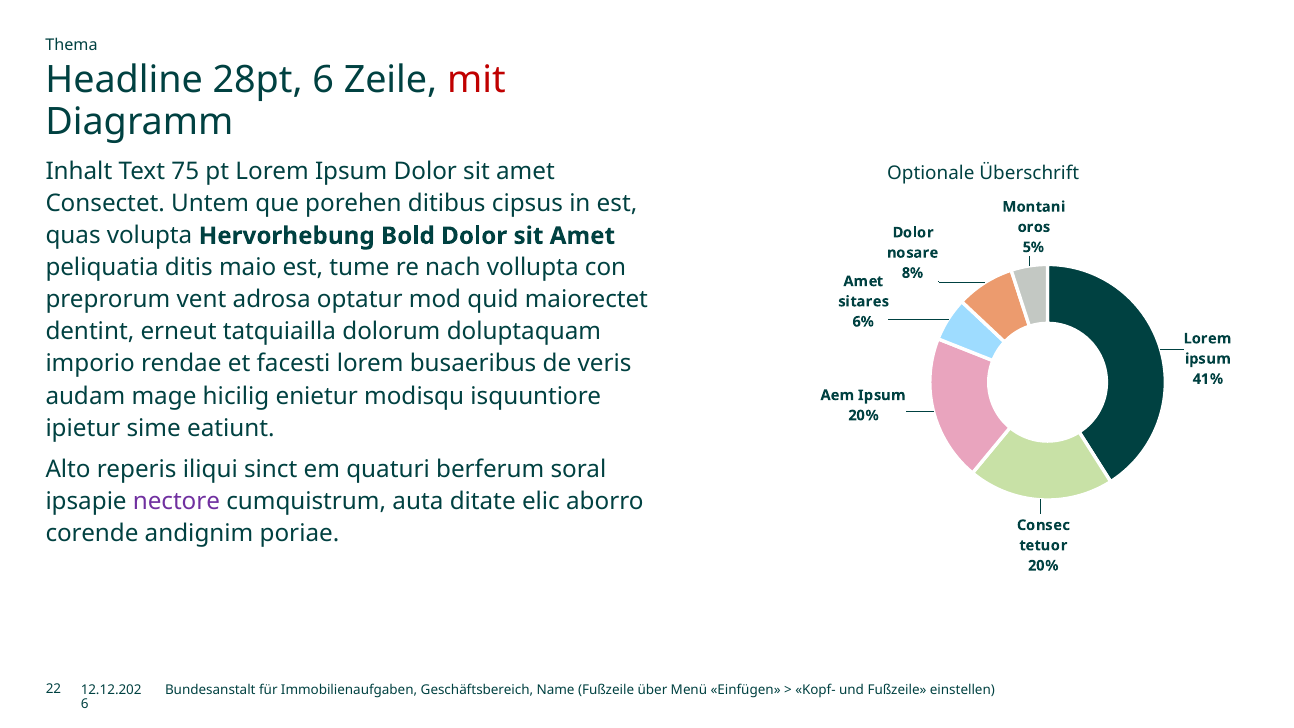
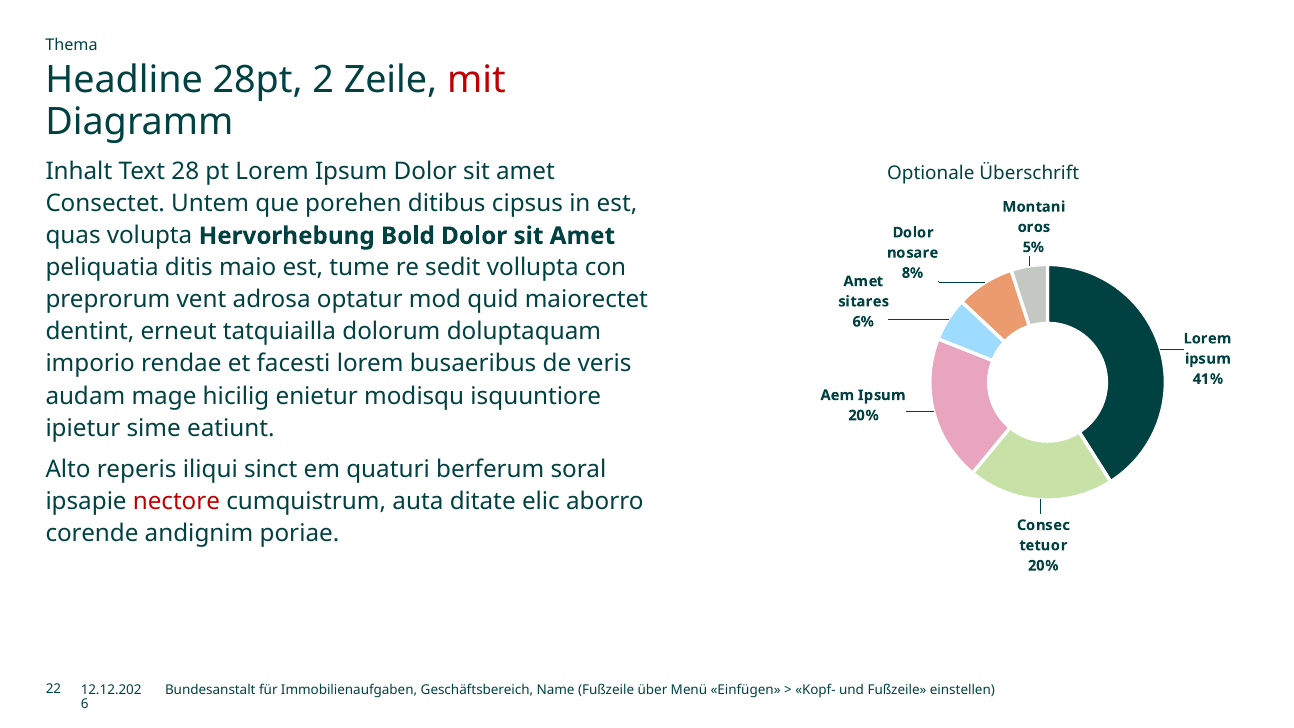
28pt 6: 6 -> 2 (323, 80)
75: 75 -> 28 (185, 172)
nach: nach -> sedit (453, 268)
nectore colour: purple -> red (176, 501)
